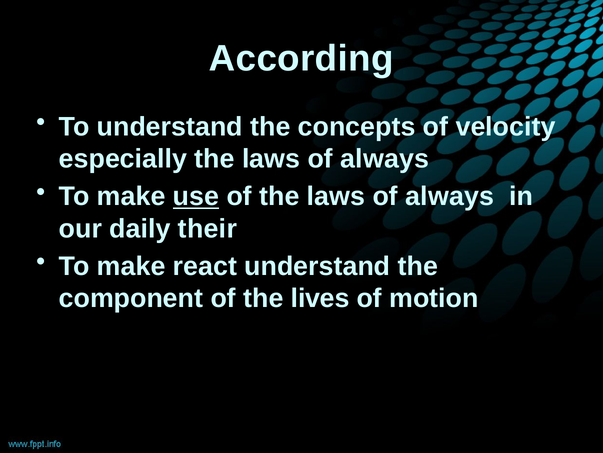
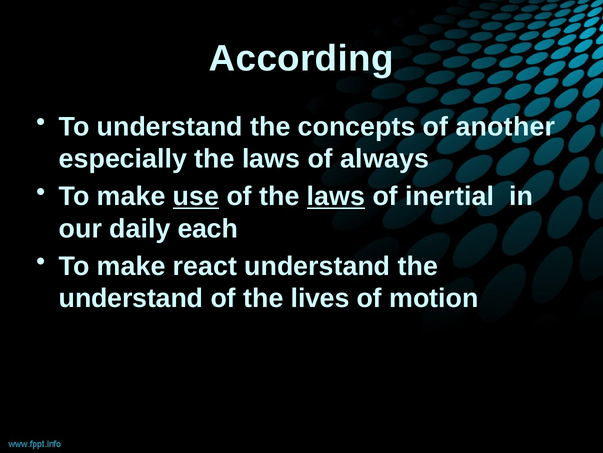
velocity: velocity -> another (505, 126)
laws underline: none -> present (336, 196)
always: always -> inertial (450, 196)
their: their -> each (208, 228)
component: component -> understand (131, 298)
